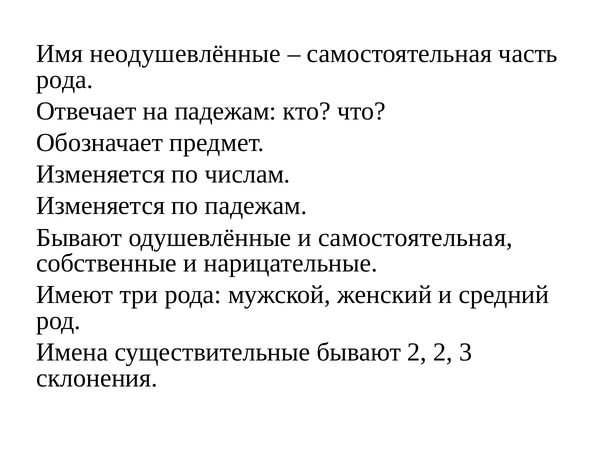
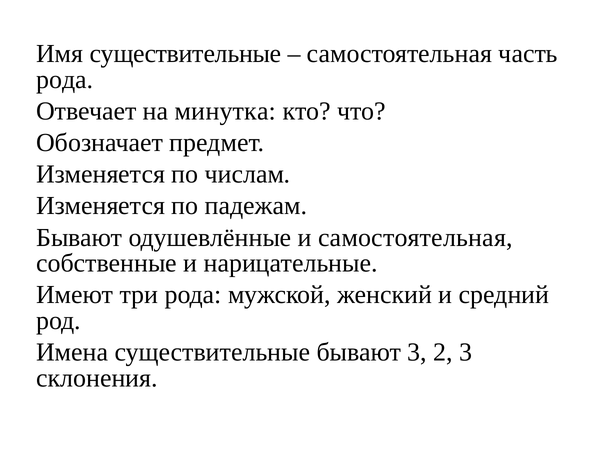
Имя неодушевлённые: неодушевлённые -> существительные (185, 54)
на падежам: падежам -> минутка (225, 111)
бывают 2: 2 -> 3 (417, 353)
